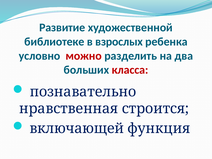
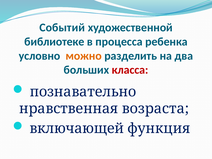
Развитие: Развитие -> Событий (62, 28)
взрослых: взрослых -> процесса (119, 42)
можно colour: red -> orange (84, 56)
строится: строится -> возраста (155, 109)
